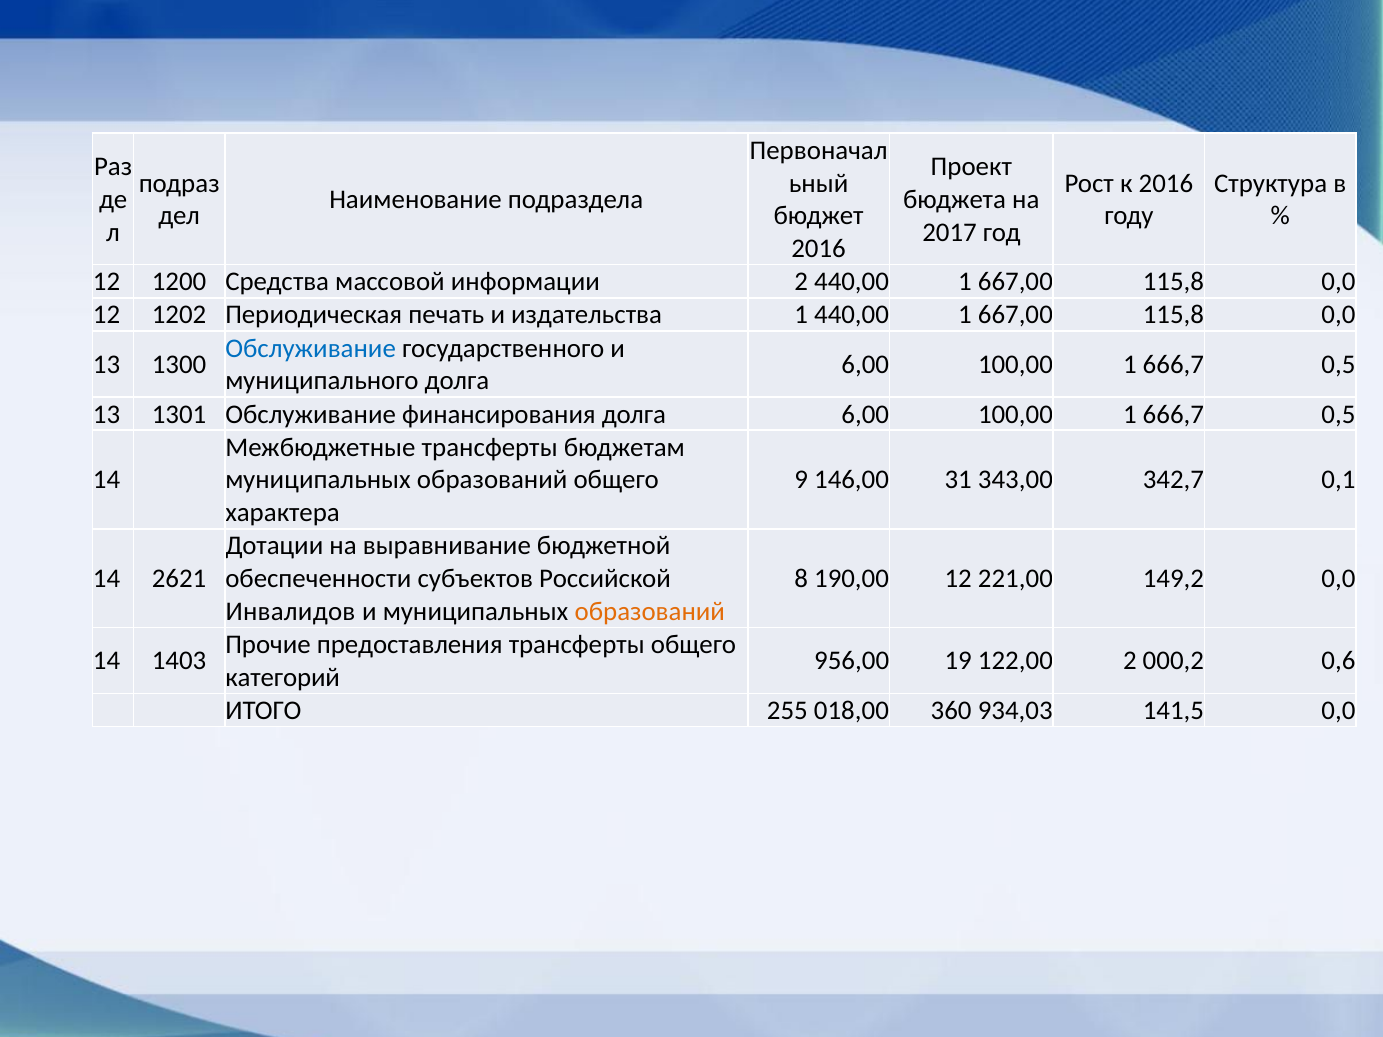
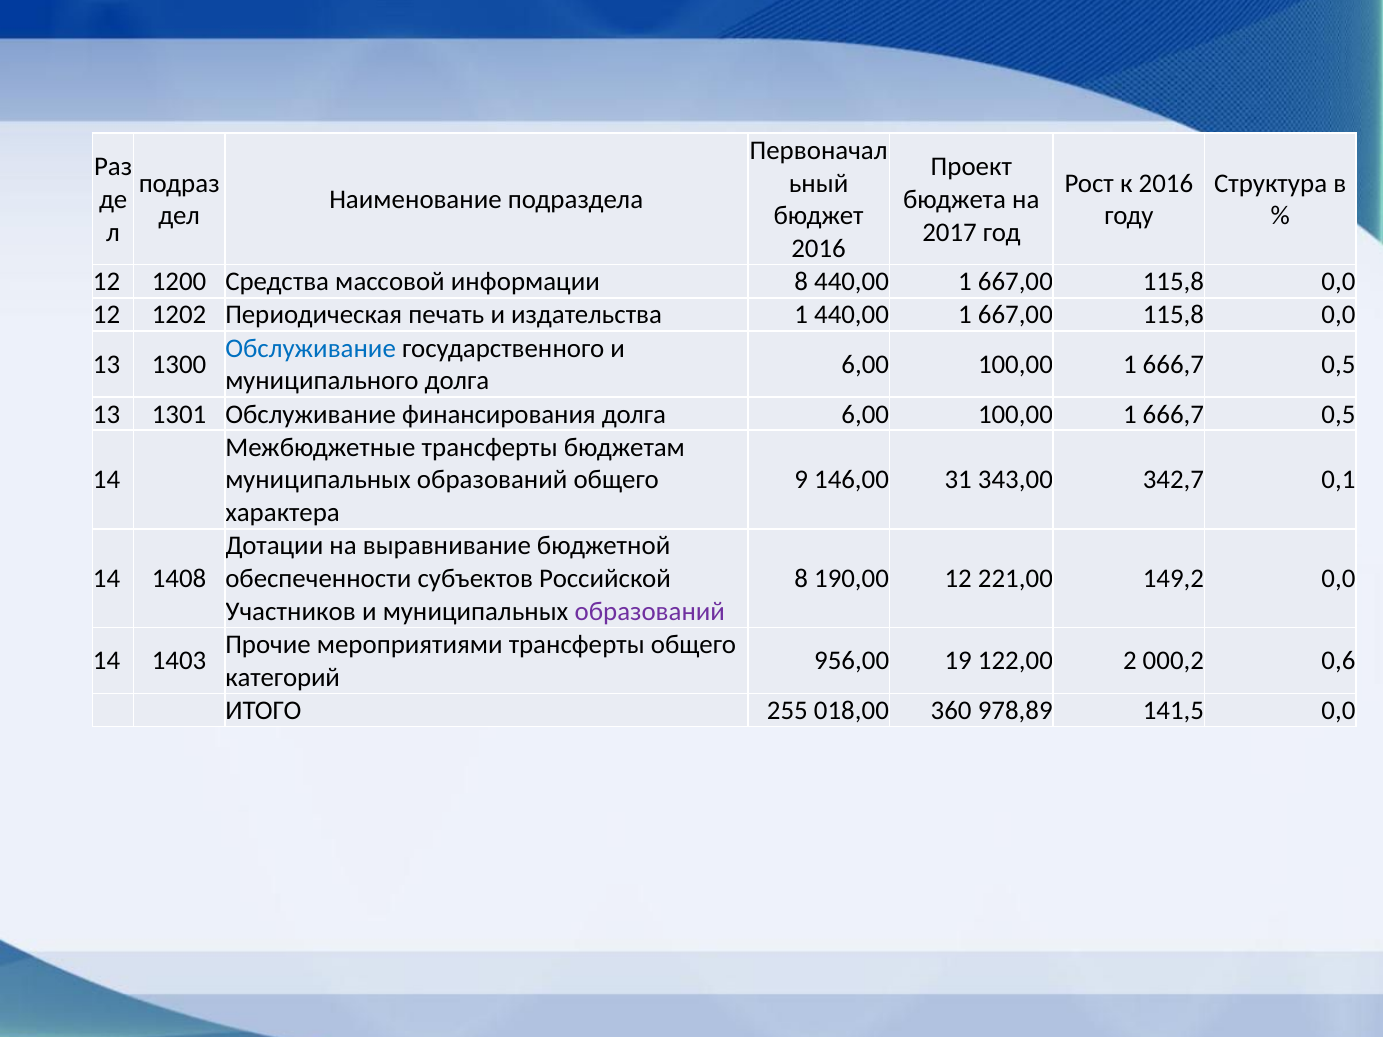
информации 2: 2 -> 8 (801, 282)
2621: 2621 -> 1408 (179, 579)
Инвалидов: Инвалидов -> Участников (291, 612)
образований colour: orange -> purple (650, 612)
предоставления: предоставления -> мероприятиями (410, 645)
934,03: 934,03 -> 978,89 (1015, 711)
